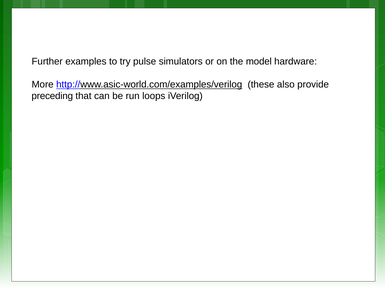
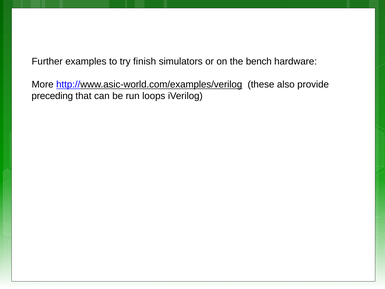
pulse: pulse -> finish (145, 61)
model: model -> bench (259, 61)
